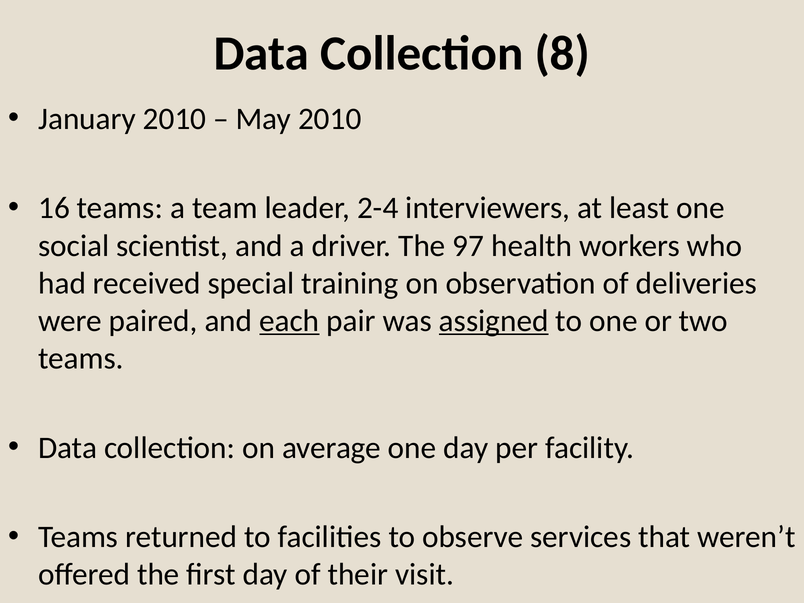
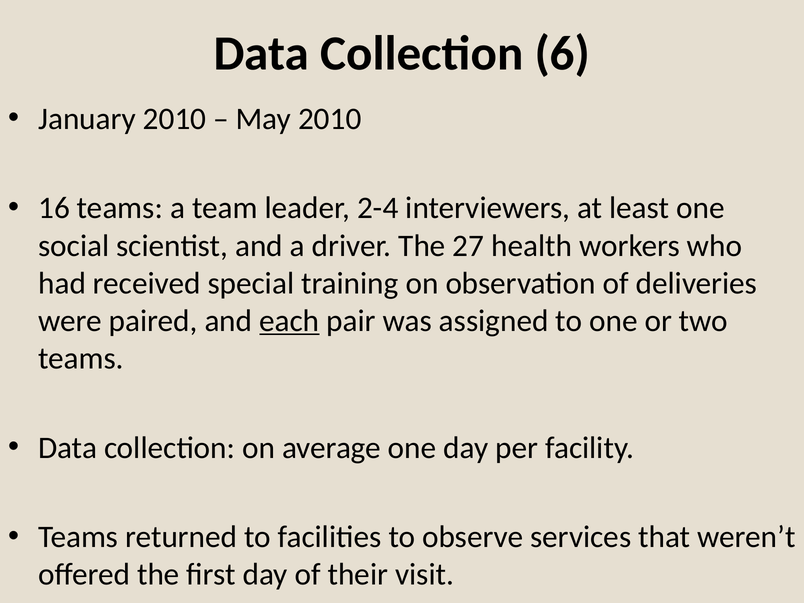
8: 8 -> 6 (562, 54)
97: 97 -> 27 (468, 246)
assigned underline: present -> none (494, 321)
